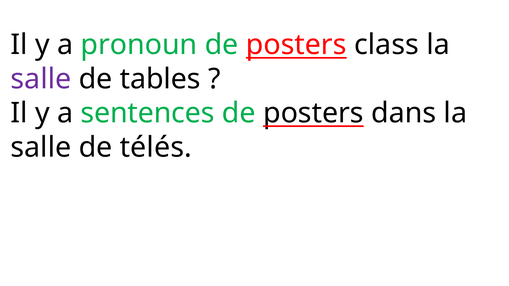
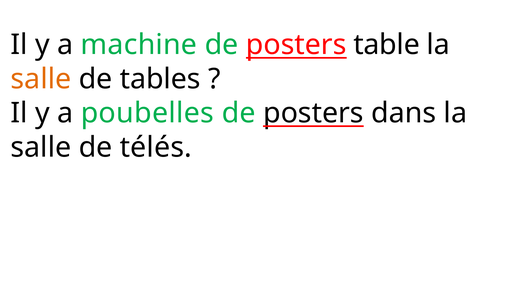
pronoun: pronoun -> machine (139, 45)
class: class -> table (387, 45)
salle colour: purple -> orange (41, 79)
sentences: sentences -> poubelles (147, 113)
